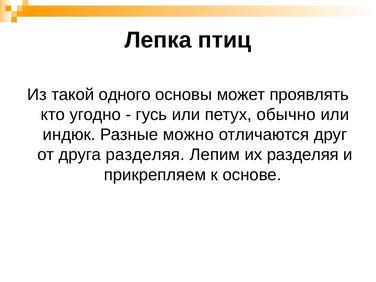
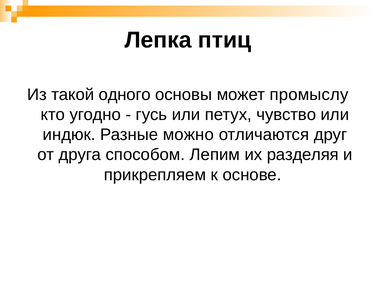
проявлять: проявлять -> промыслу (309, 95)
обычно: обычно -> чувство (286, 115)
друга разделяя: разделяя -> способом (145, 155)
